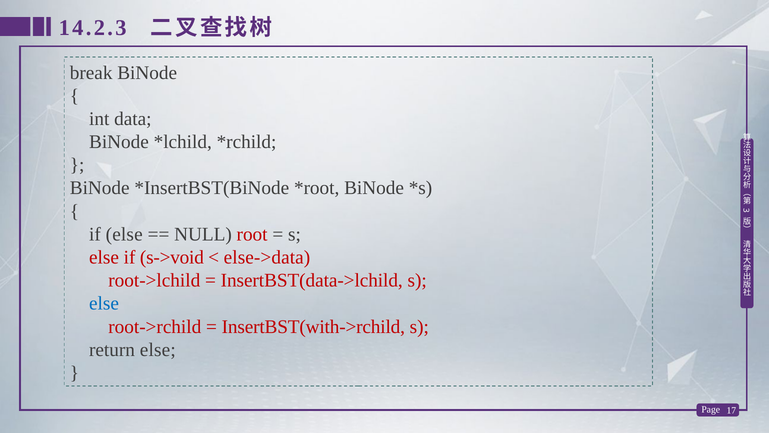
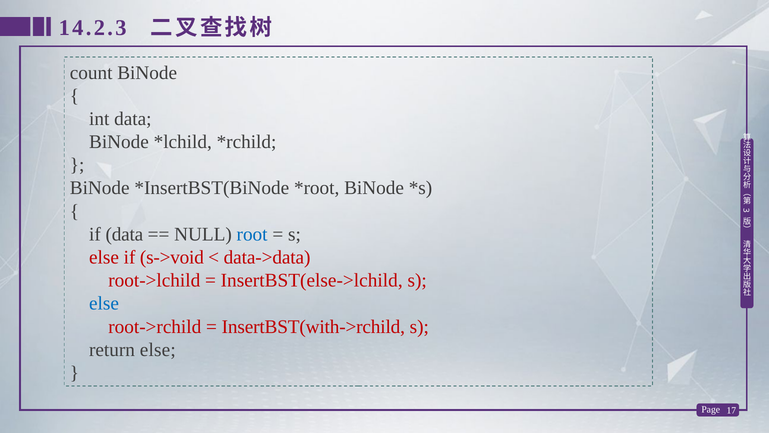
break: break -> count (91, 73)
if else: else -> data (124, 234)
root colour: red -> blue (252, 234)
else->data: else->data -> data->data (267, 257)
InsertBST(data->lchild: InsertBST(data->lchild -> InsertBST(else->lchild (312, 280)
